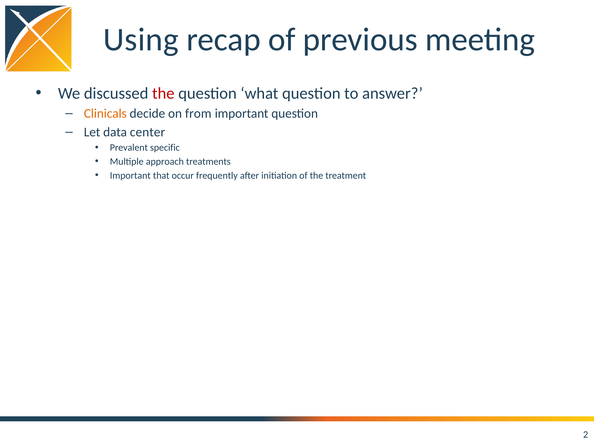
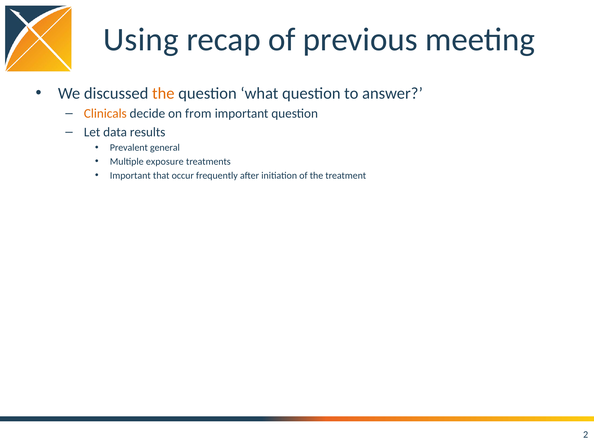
the colour: red -> orange (163, 93)
center: center -> results (148, 132)
specific: specific -> general (165, 148)
approach: approach -> exposure (165, 161)
